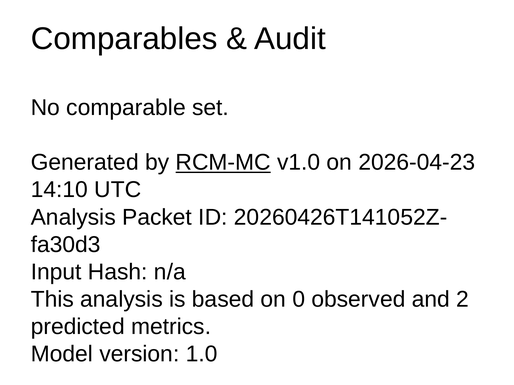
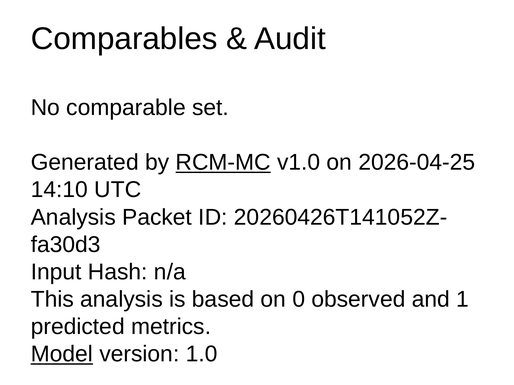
2026-04-23: 2026-04-23 -> 2026-04-25 (417, 163)
2: 2 -> 1 (463, 300)
Model underline: none -> present (62, 355)
